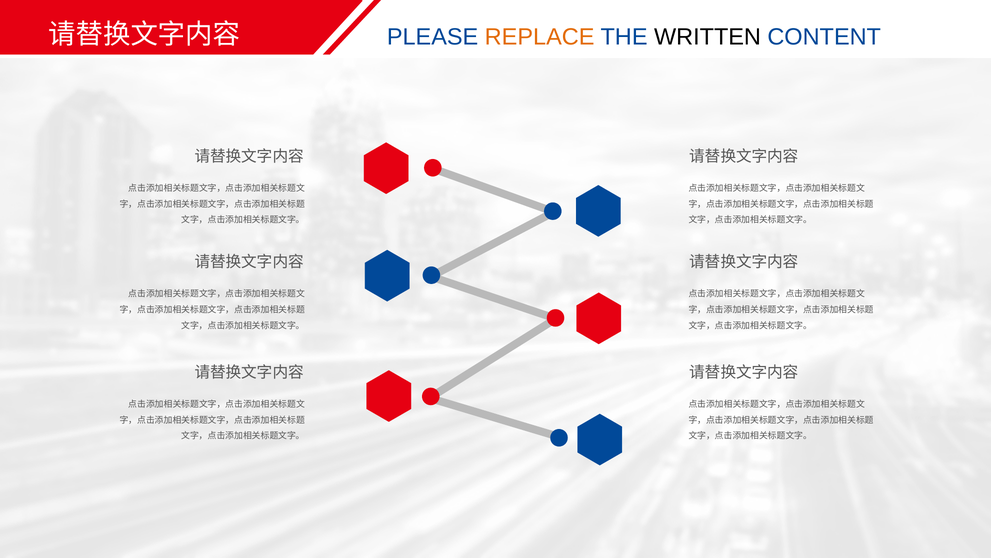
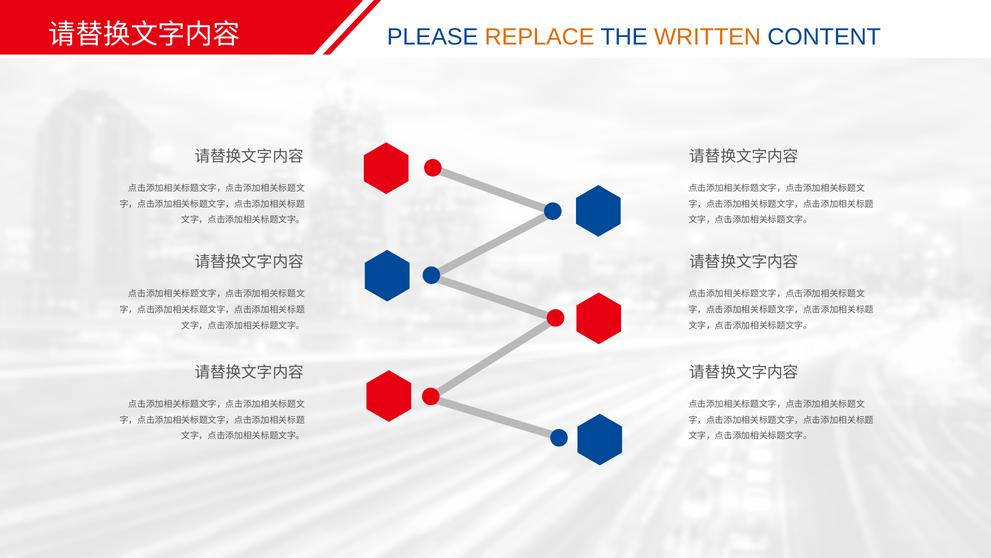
WRITTEN colour: black -> orange (708, 37)
